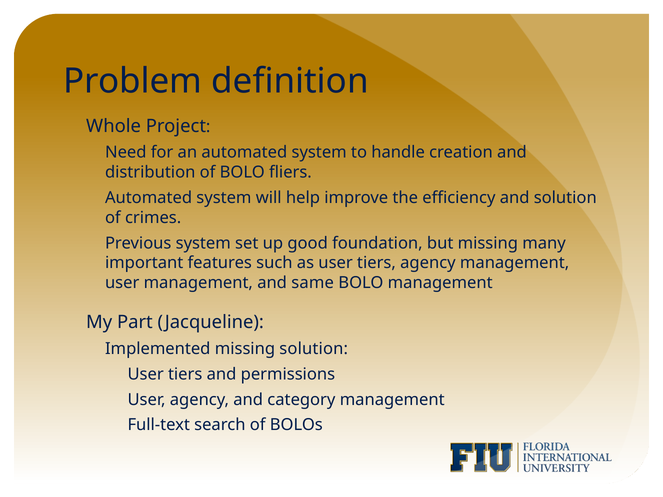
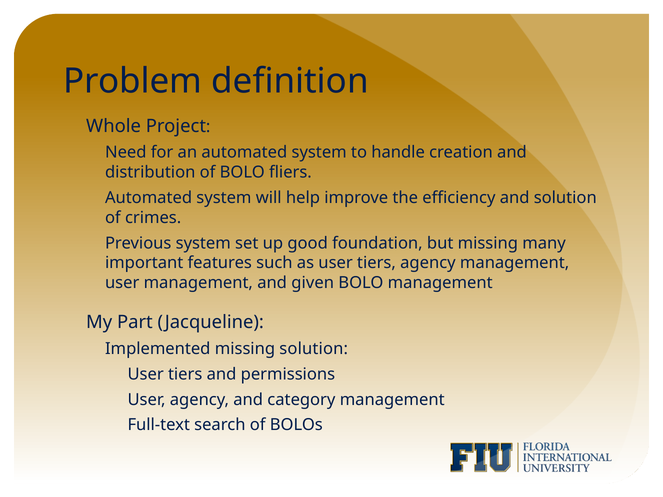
same: same -> given (313, 283)
